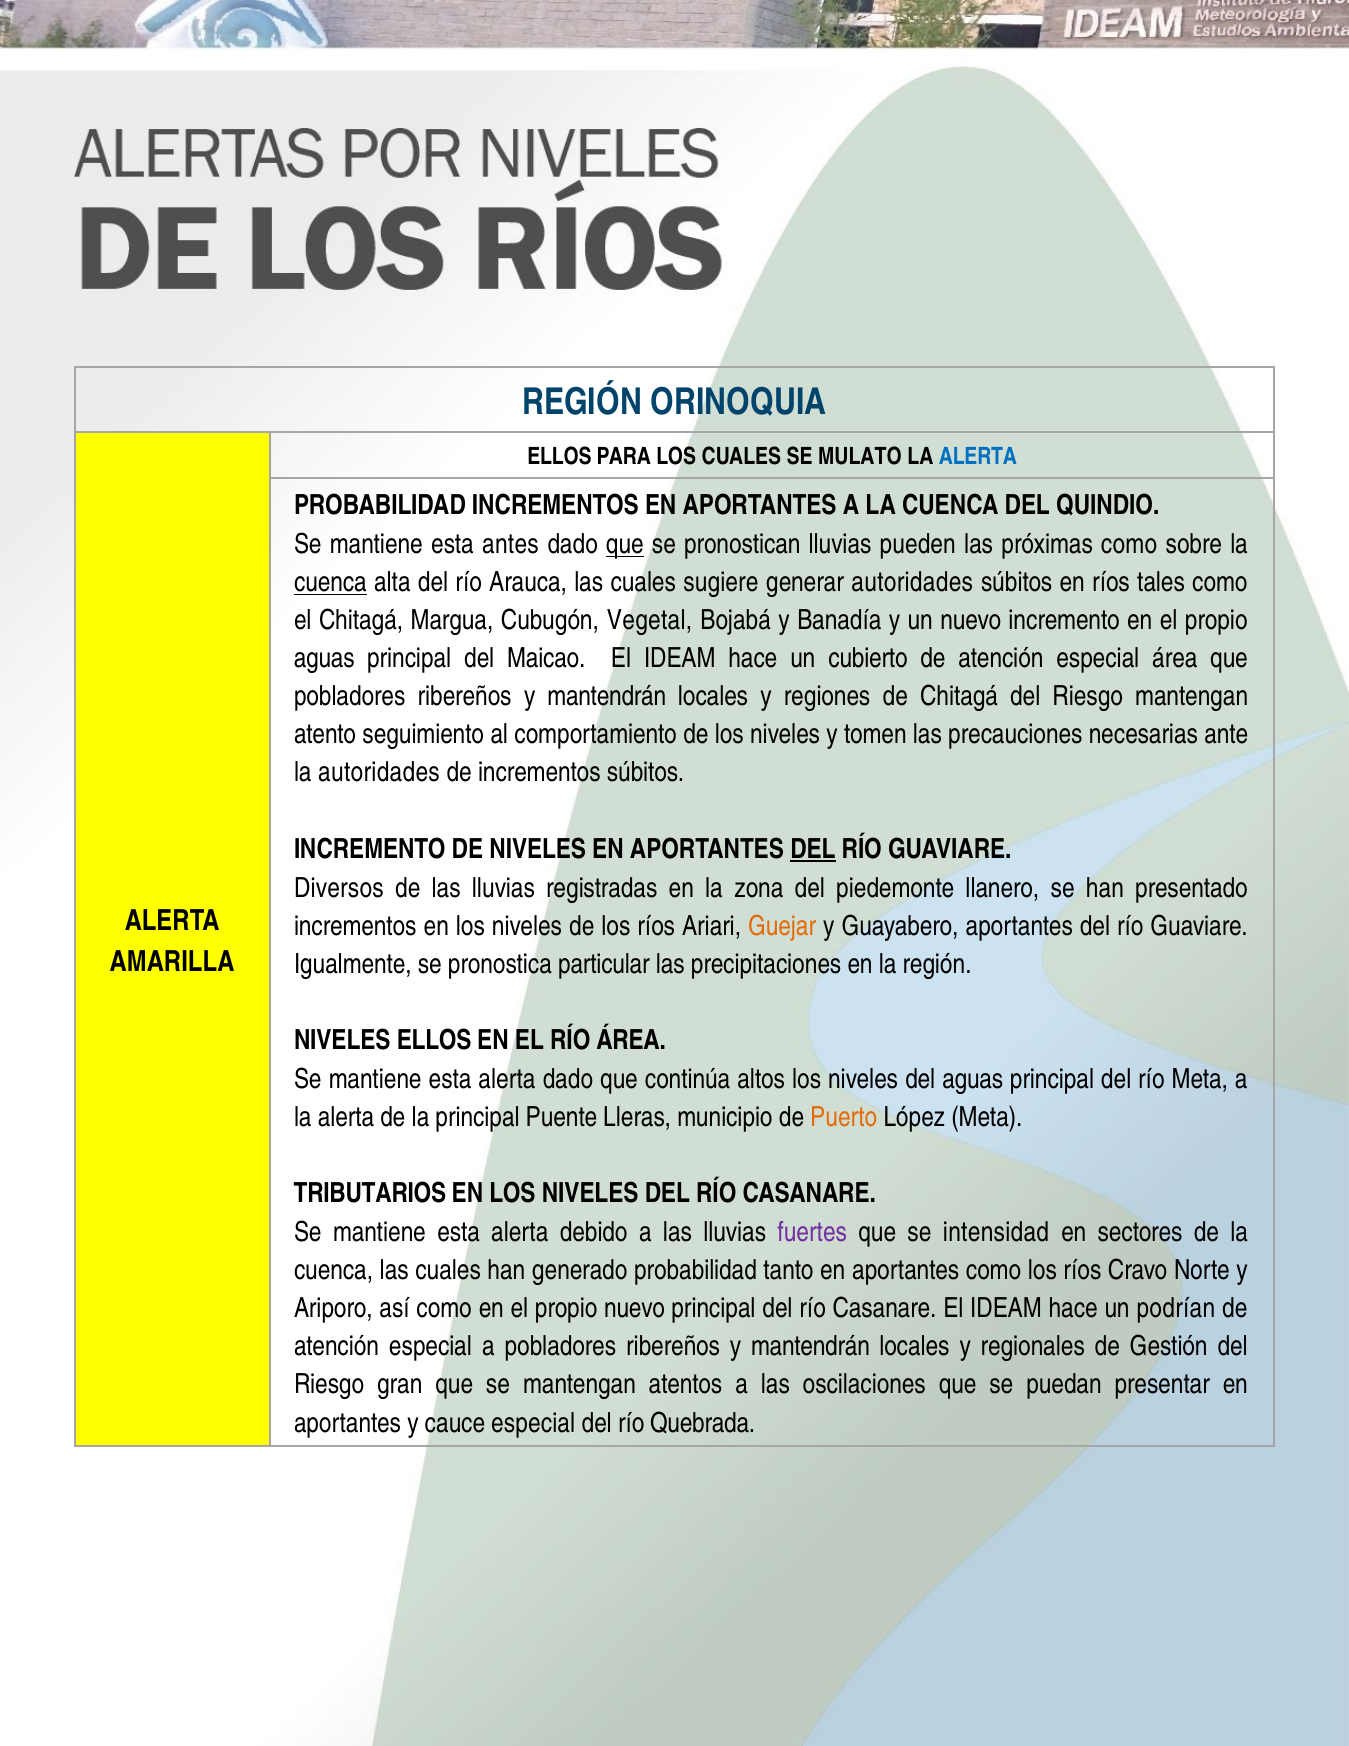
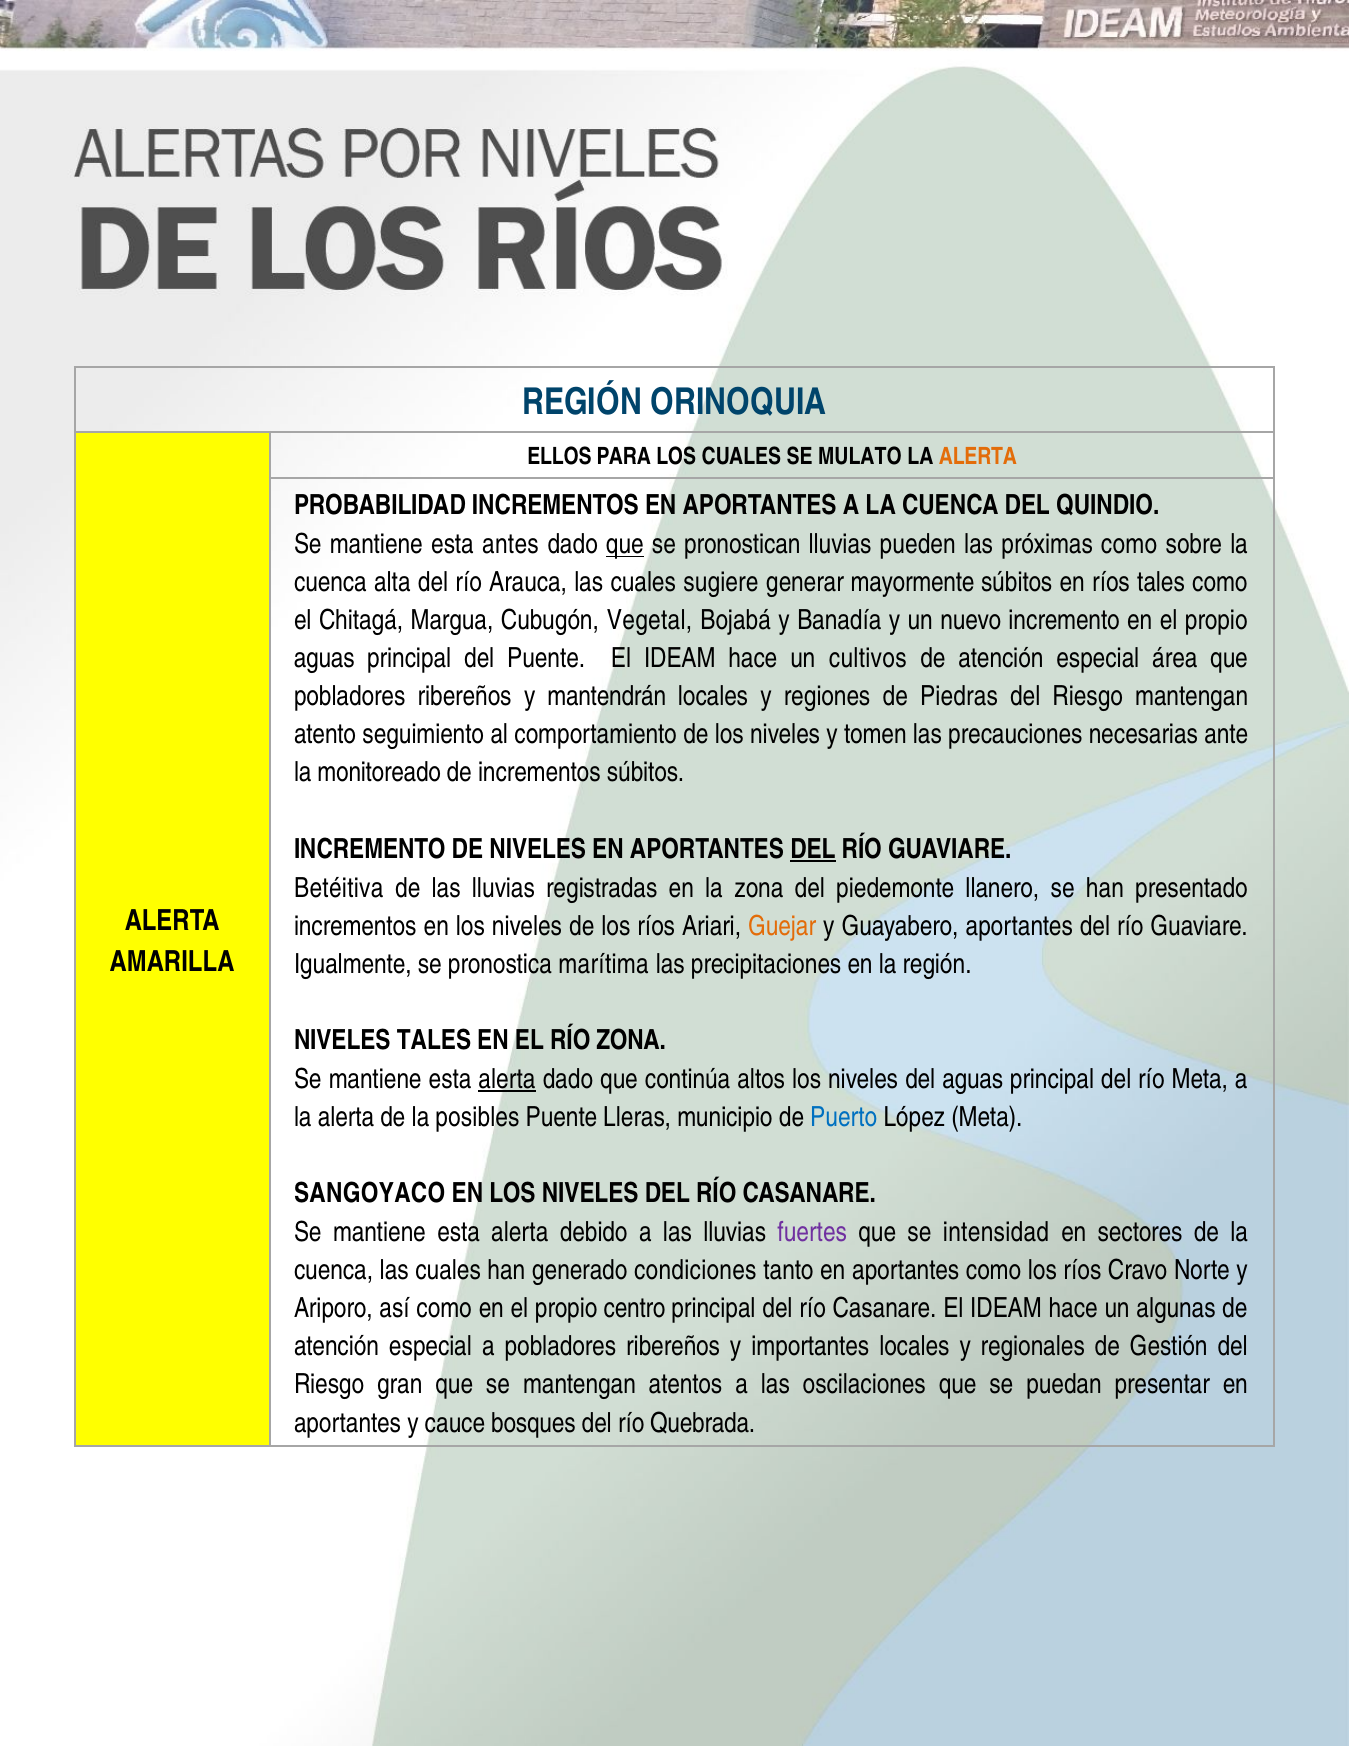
ALERTA colour: blue -> orange (978, 457)
cuenca underline: present -> none (330, 583)
generar autoridades: autoridades -> mayormente (913, 583)
del Maicao: Maicao -> Puente (546, 659)
cubierto: cubierto -> cultivos (868, 659)
de Chitagá: Chitagá -> Piedras (959, 697)
la autoridades: autoridades -> monitoreado (379, 773)
Diversos: Diversos -> Betéitiva (339, 888)
particular: particular -> marítima (604, 964)
NIVELES ELLOS: ELLOS -> TALES (434, 1041)
RÍO ÁREA: ÁREA -> ZONA (631, 1041)
alerta underline: none -> present (507, 1079)
la principal: principal -> posibles (477, 1118)
Puerto colour: orange -> blue (844, 1118)
TRIBUTARIOS: TRIBUTARIOS -> SANGOYACO (370, 1194)
generado probabilidad: probabilidad -> condiciones (695, 1271)
propio nuevo: nuevo -> centro (635, 1309)
podrían: podrían -> algunas (1176, 1309)
mantendrán: mantendrán -> importantes (810, 1347)
cauce especial: especial -> bosques (533, 1423)
